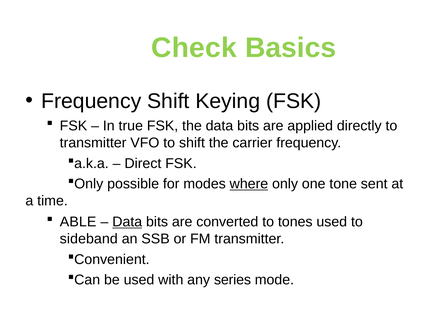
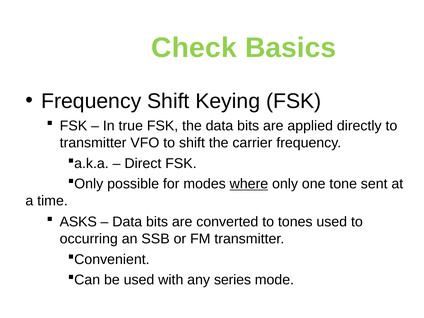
ABLE: ABLE -> ASKS (78, 222)
Data underline: present -> none (127, 222)
sideband: sideband -> occurring (89, 239)
